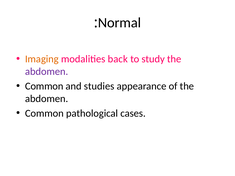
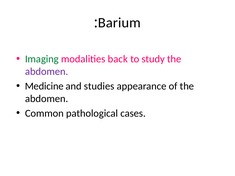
Normal: Normal -> Barium (119, 23)
Imaging colour: orange -> green (42, 59)
Common: Common -> Medicine (44, 86)
